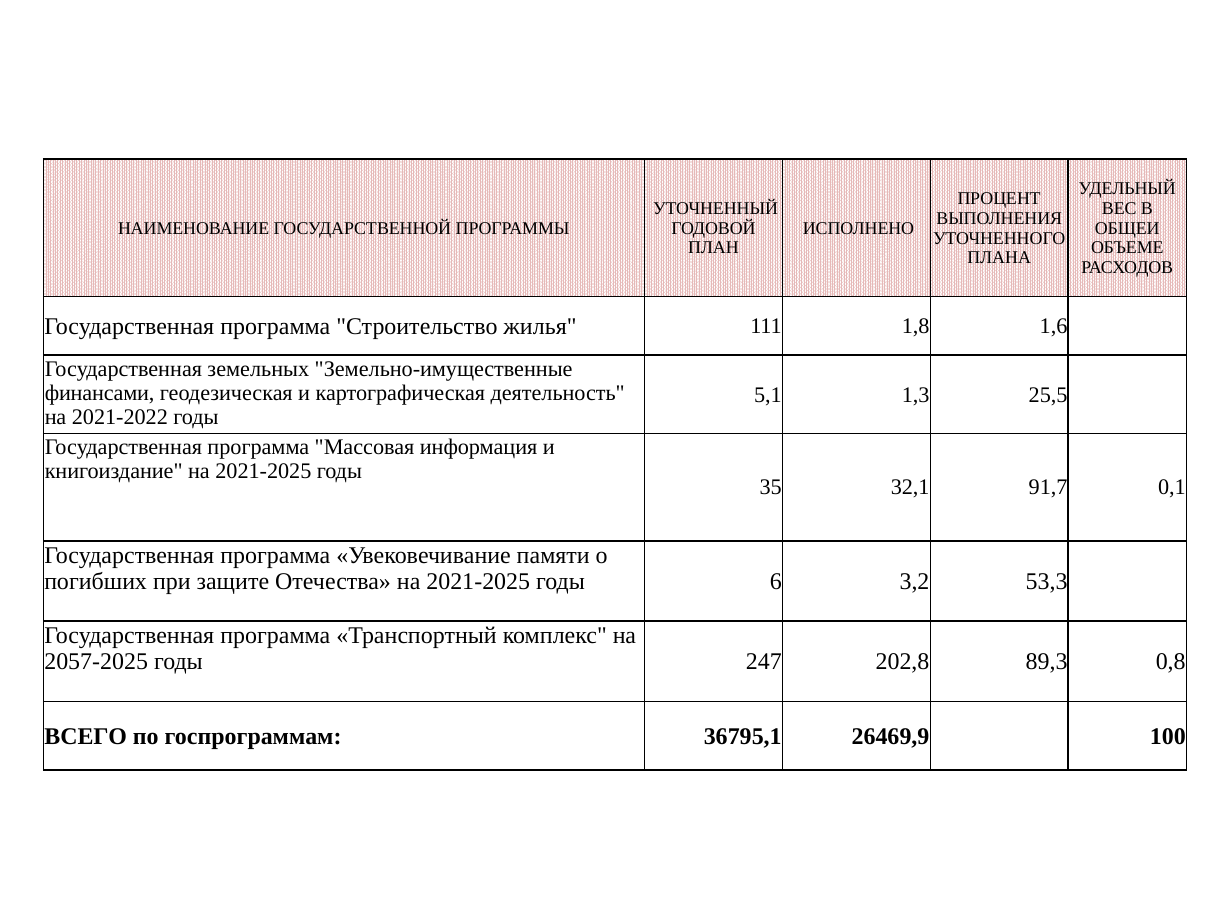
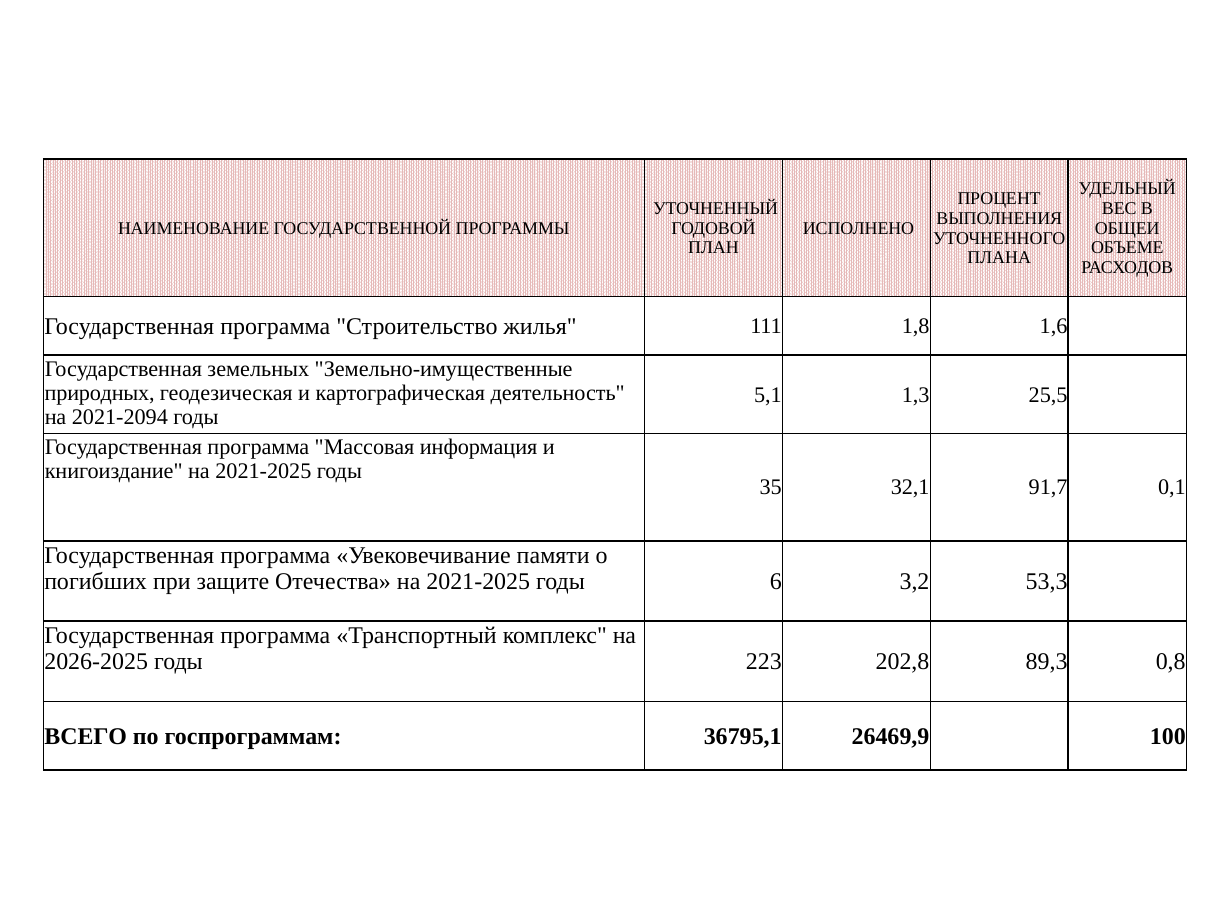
финансами: финансами -> природных (100, 393)
2021-2022: 2021-2022 -> 2021-2094 (120, 417)
2057-2025: 2057-2025 -> 2026-2025 (96, 661)
247: 247 -> 223 (764, 661)
